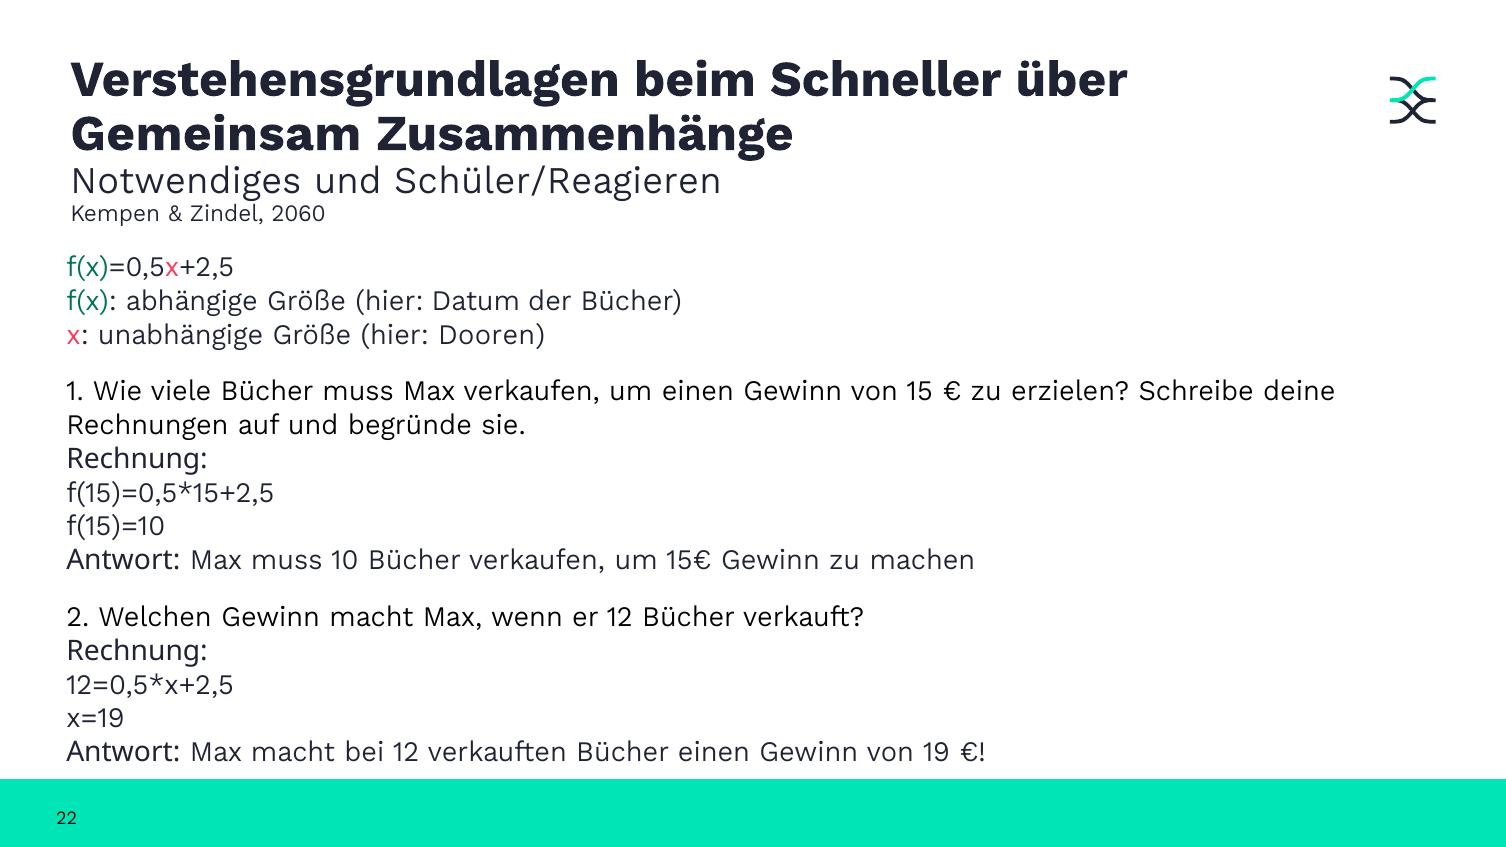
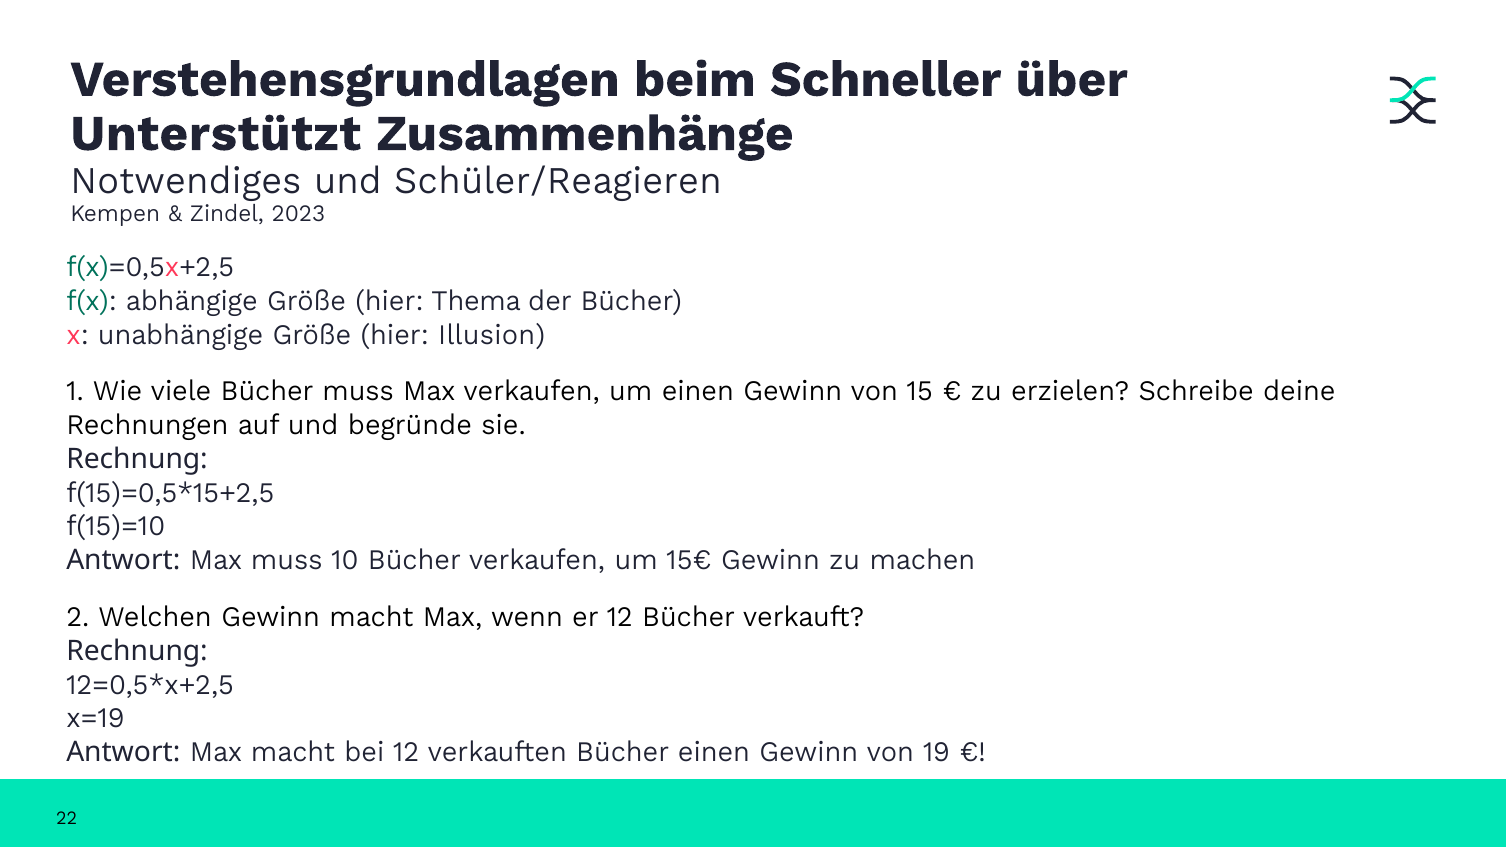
Gemeinsam: Gemeinsam -> Unterstützt (216, 134)
2060: 2060 -> 2023 (298, 214)
Datum: Datum -> Thema (476, 302)
Dooren: Dooren -> Illusion (492, 335)
